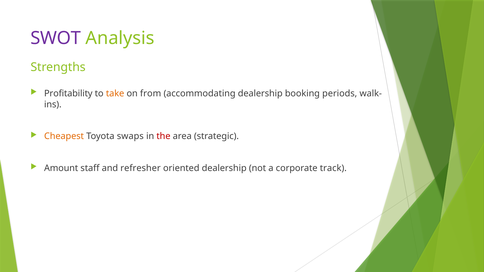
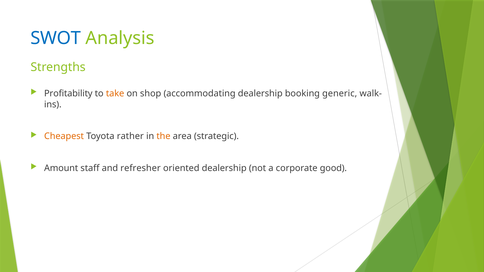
SWOT colour: purple -> blue (56, 38)
from: from -> shop (151, 94)
periods: periods -> generic (340, 94)
swaps: swaps -> rather (130, 136)
the colour: red -> orange (163, 136)
track: track -> good (333, 168)
